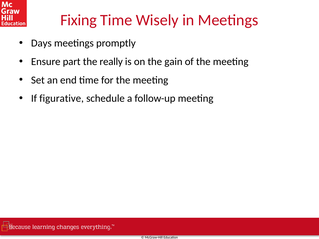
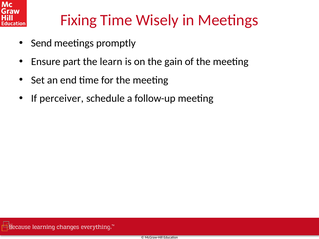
Days: Days -> Send (41, 43)
really: really -> learn (111, 62)
figurative: figurative -> perceiver (62, 99)
